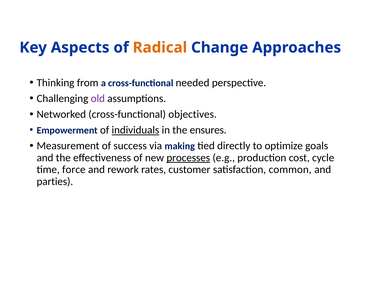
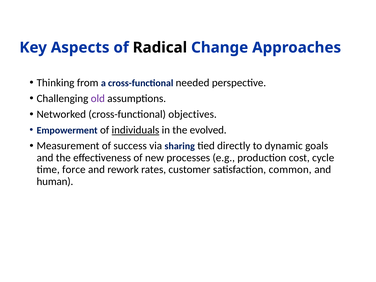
Radical colour: orange -> black (160, 48)
ensures: ensures -> evolved (208, 130)
making: making -> sharing (180, 146)
optimize: optimize -> dynamic (284, 146)
processes underline: present -> none (188, 158)
parties: parties -> human (55, 181)
